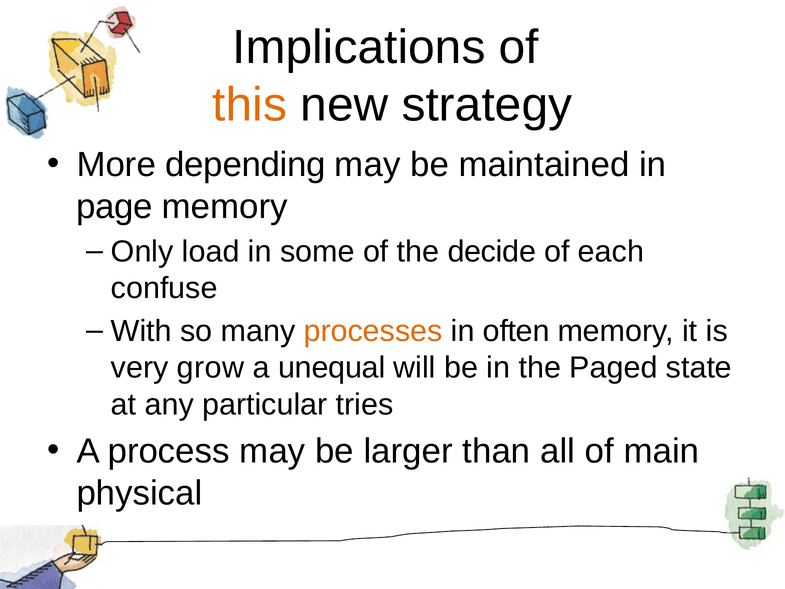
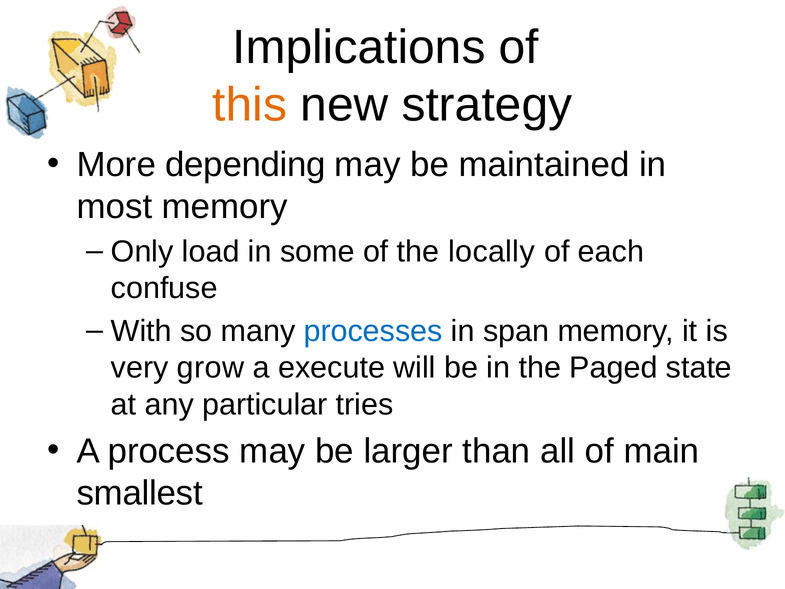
page: page -> most (114, 207)
decide: decide -> locally (492, 252)
processes colour: orange -> blue (373, 331)
often: often -> span (516, 331)
unequal: unequal -> execute (332, 368)
physical: physical -> smallest (140, 493)
